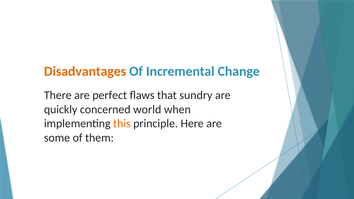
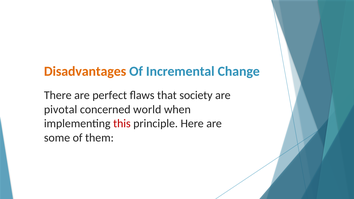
sundry: sundry -> society (196, 95)
quickly: quickly -> pivotal (61, 109)
this colour: orange -> red (122, 124)
